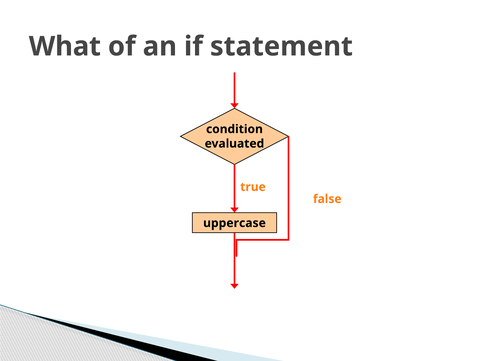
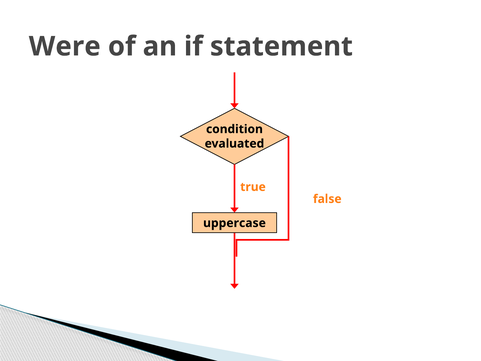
What: What -> Were (65, 46)
